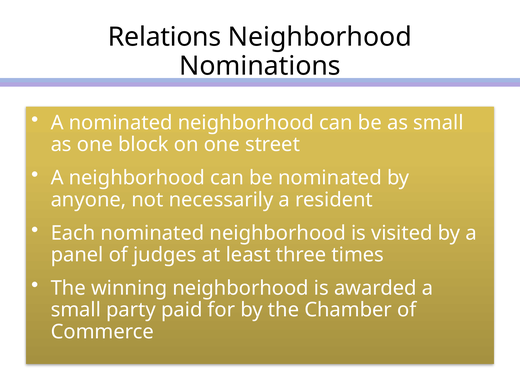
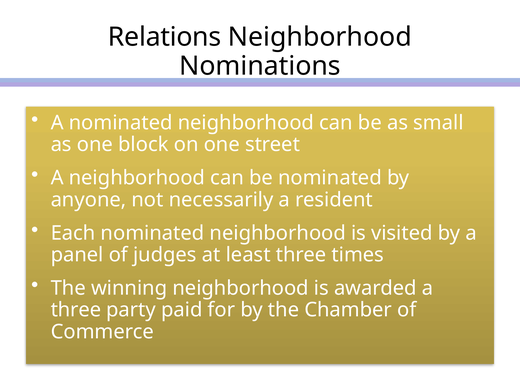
small: small -> three (76, 310)
